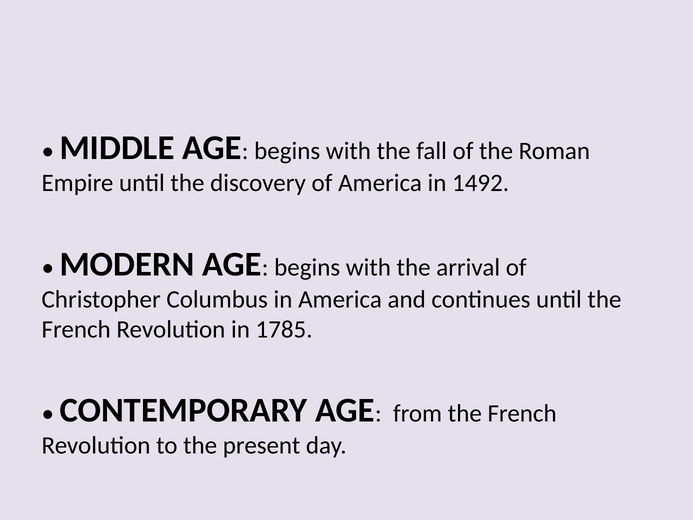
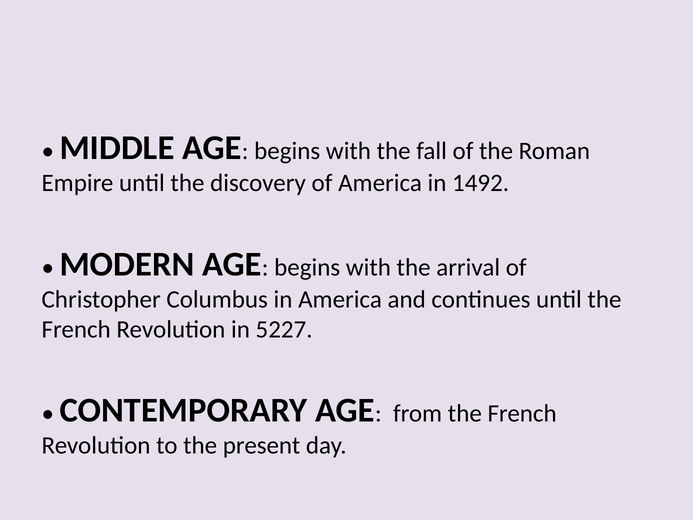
1785: 1785 -> 5227 (284, 329)
